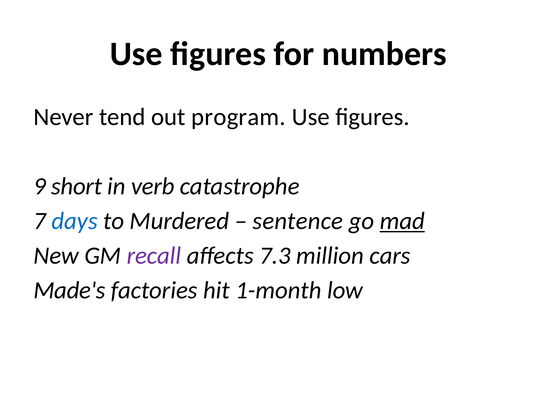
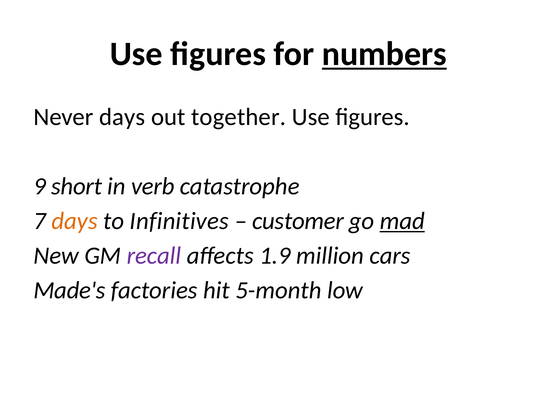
numbers underline: none -> present (384, 54)
Never tend: tend -> days (122, 117)
program: program -> together (239, 117)
days colour: blue -> orange (75, 221)
Murdered: Murdered -> Infinitives (179, 221)
sentence: sentence -> customer (298, 221)
7.3: 7.3 -> 1.9 (275, 256)
1-month: 1-month -> 5-month (278, 290)
